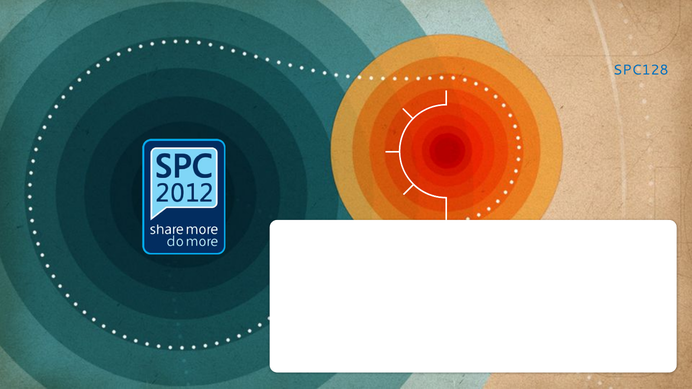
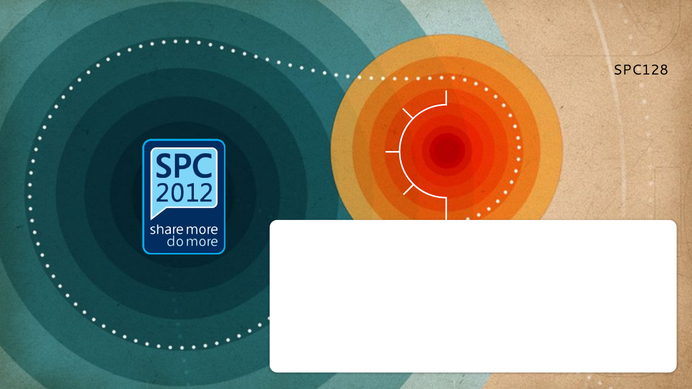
SPC128 colour: blue -> black (641, 70)
